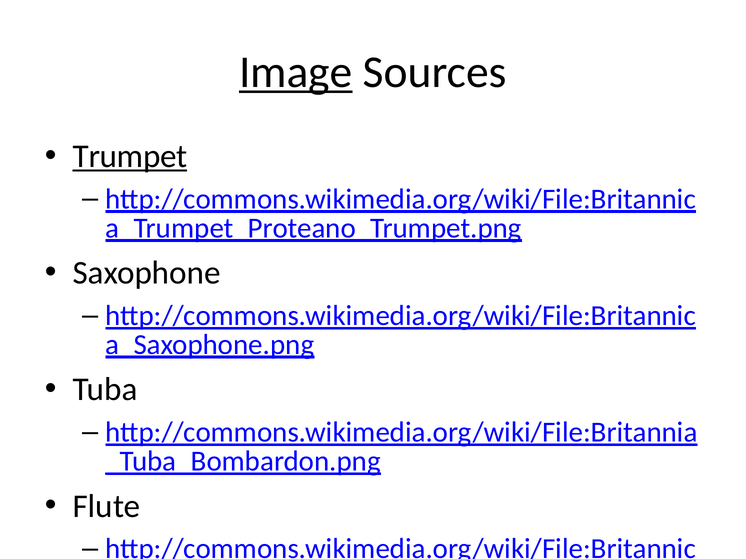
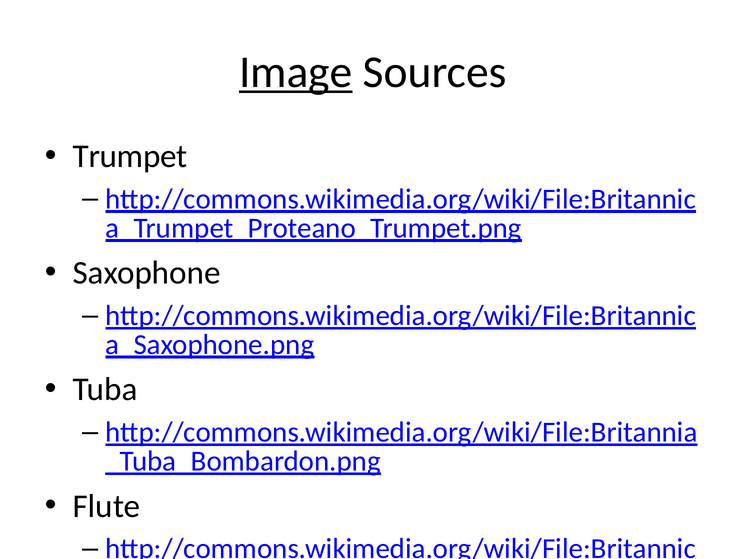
Trumpet underline: present -> none (130, 157)
